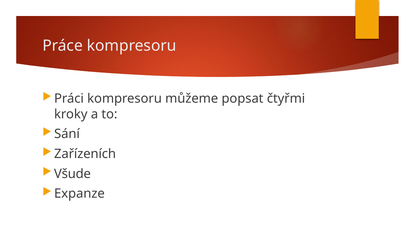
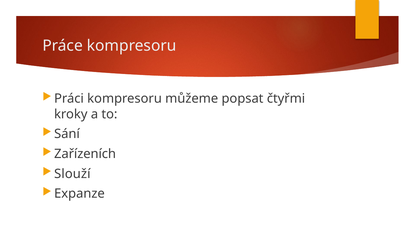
Všude: Všude -> Slouží (72, 174)
